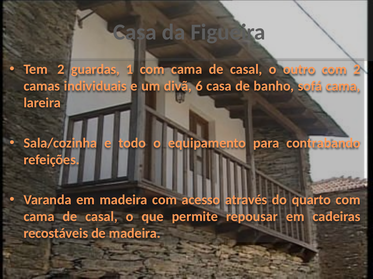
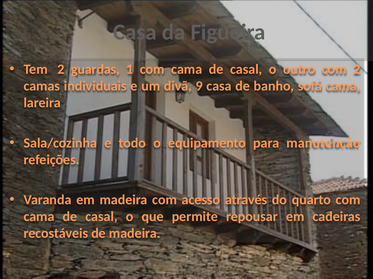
6: 6 -> 9 (199, 86)
contrabando: contrabando -> manutenção (323, 143)
